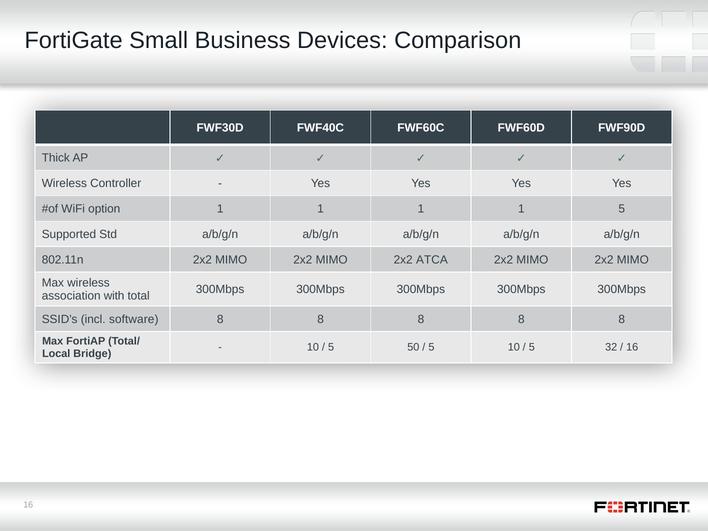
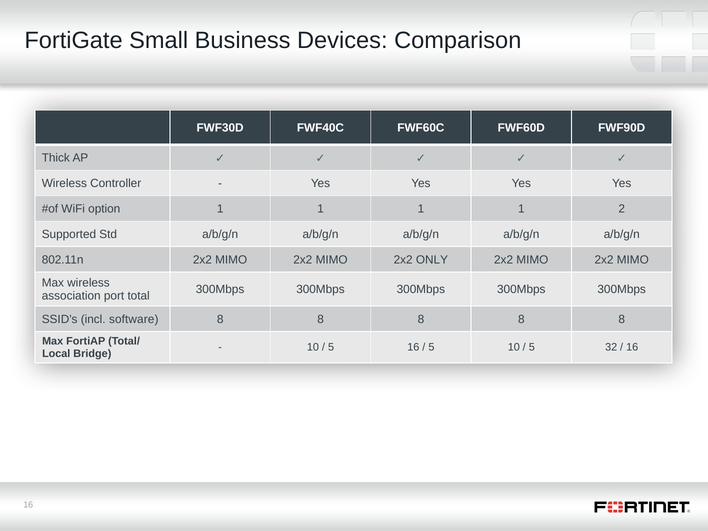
1 5: 5 -> 2 (622, 209)
ATCA: ATCA -> ONLY (432, 260)
with: with -> port (114, 296)
5 50: 50 -> 16 (413, 347)
